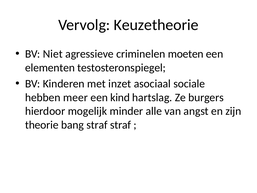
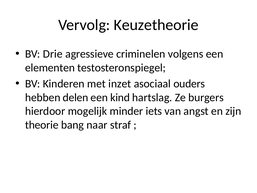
Niet: Niet -> Drie (53, 54)
moeten: moeten -> volgens (186, 54)
sociale: sociale -> ouders (189, 84)
meer: meer -> delen (76, 97)
alle: alle -> iets (154, 111)
bang straf: straf -> naar (97, 125)
